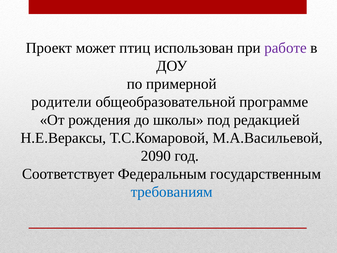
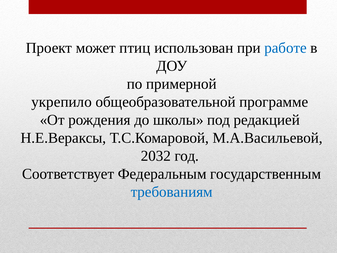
работе colour: purple -> blue (286, 48)
родители: родители -> укрепило (62, 102)
2090: 2090 -> 2032 (156, 156)
